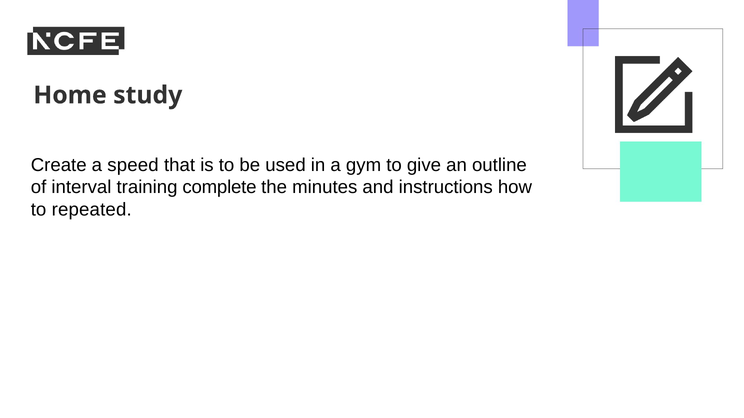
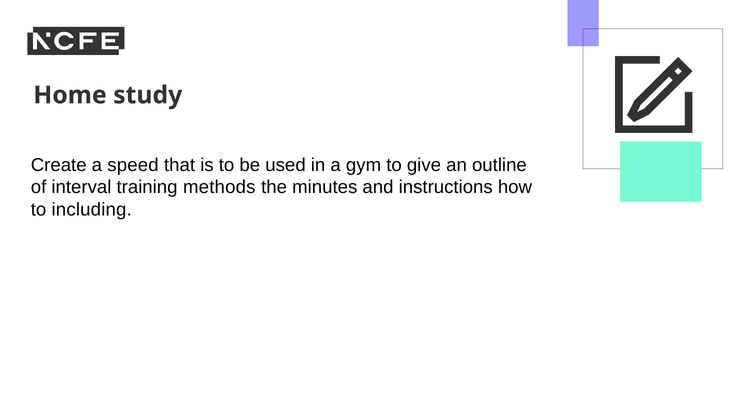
complete: complete -> methods (219, 187)
repeated: repeated -> including (92, 210)
